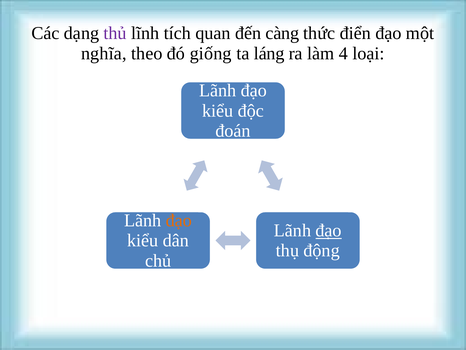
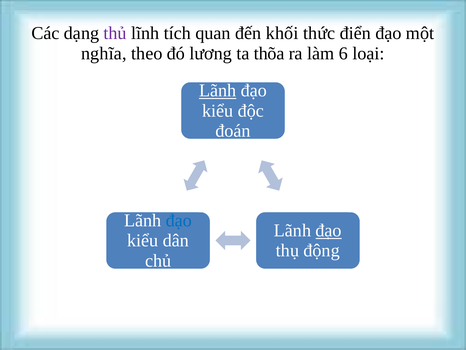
càng: càng -> khối (282, 33)
giống: giống -> lương (211, 53)
láng: láng -> thõa (269, 53)
4: 4 -> 6 (343, 53)
Lãnh underline: none -> present (218, 90)
đạo colour: orange -> blue (179, 220)
